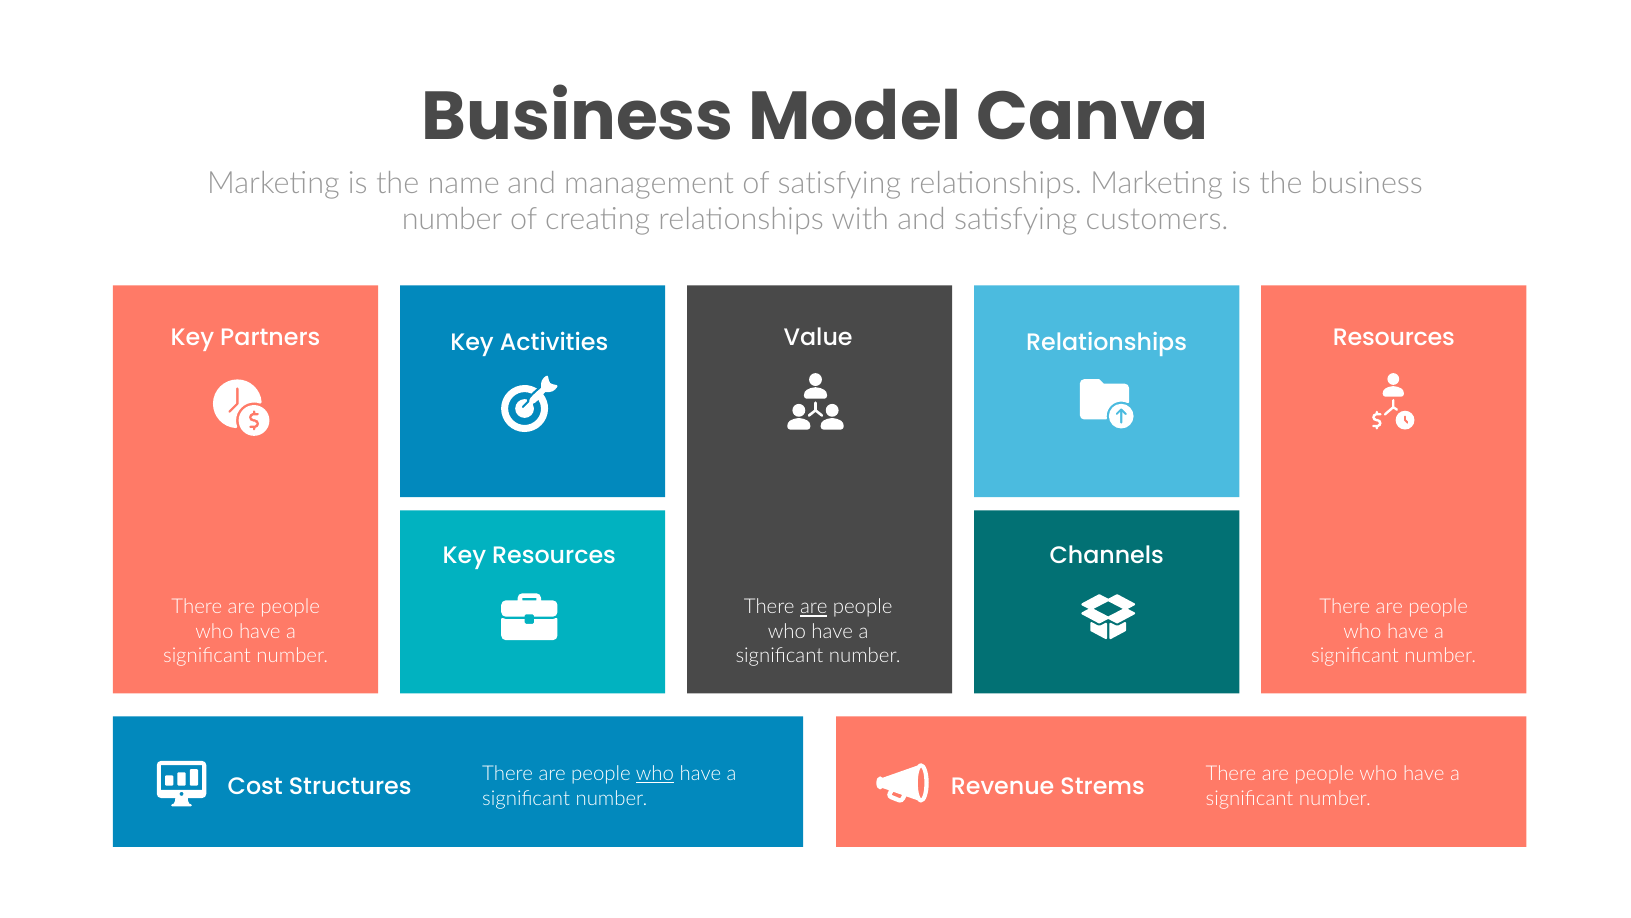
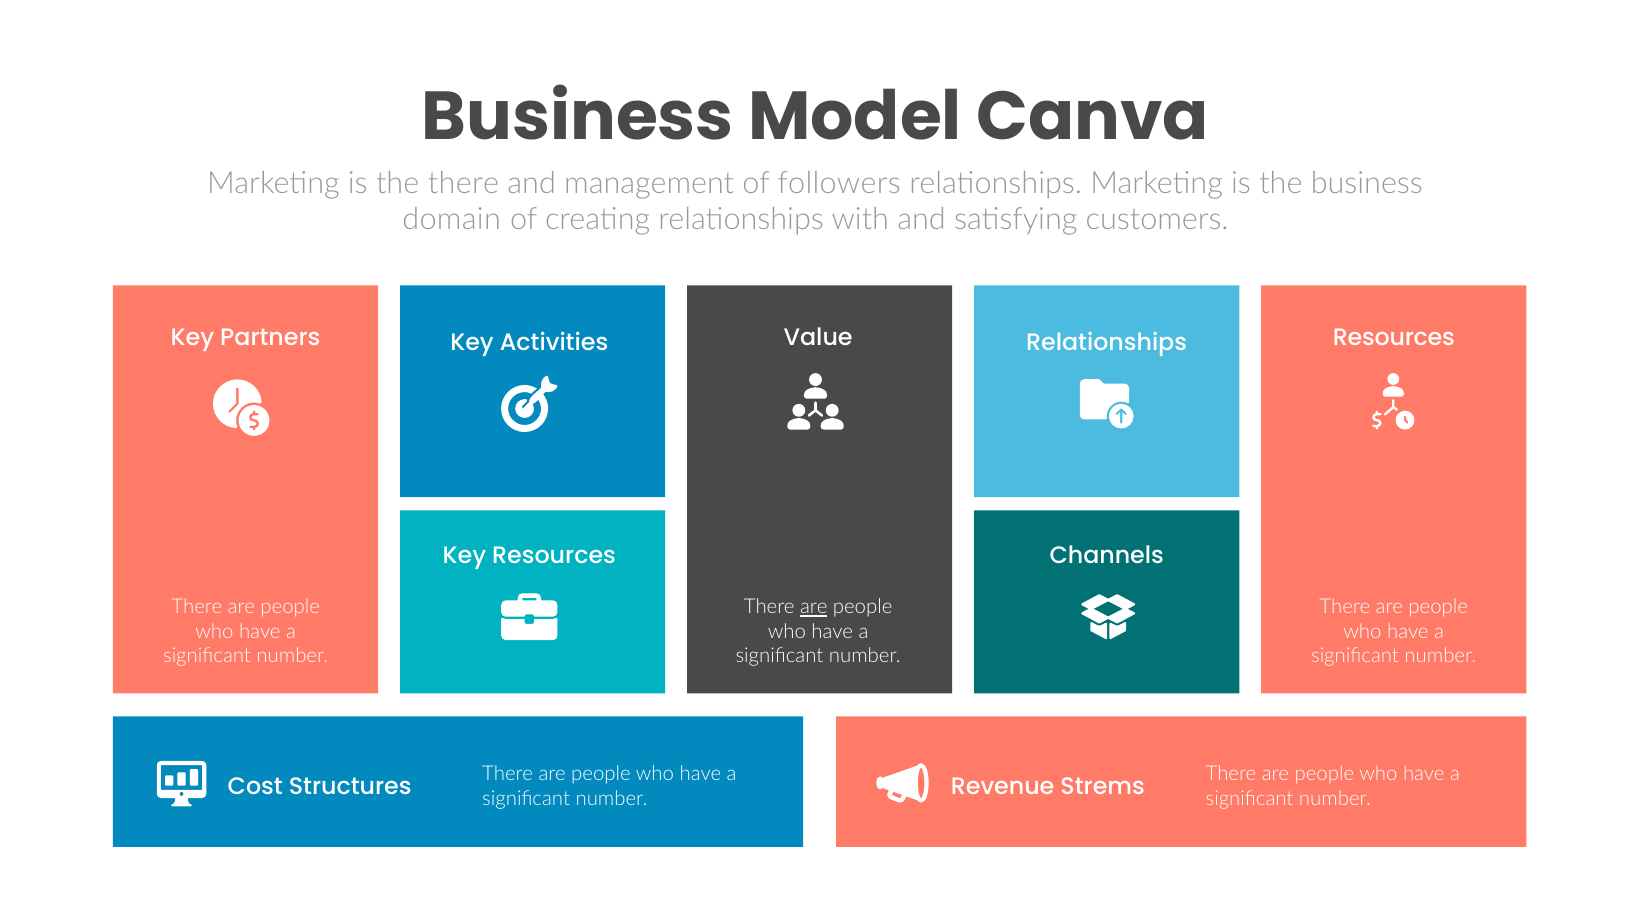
the name: name -> there (464, 183)
of satisfying: satisfying -> followers (839, 183)
number: number -> domain (452, 220)
who underline: present -> none (655, 774)
